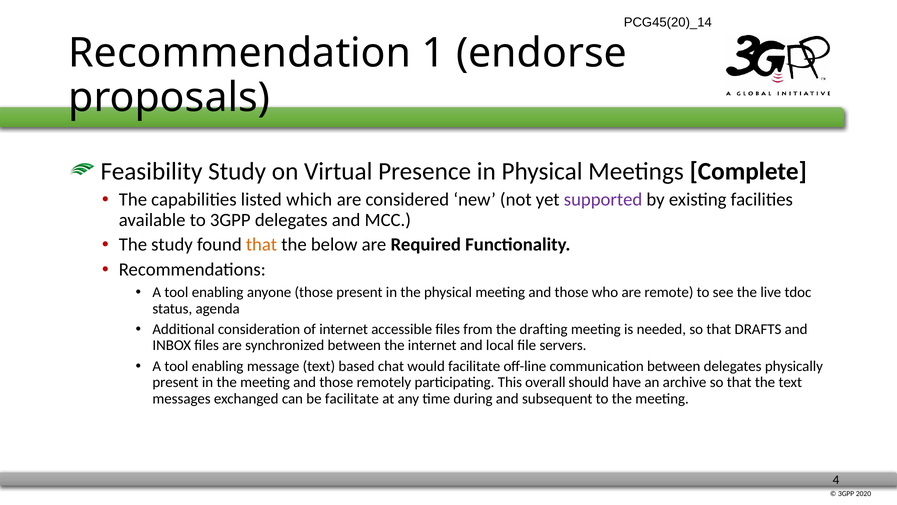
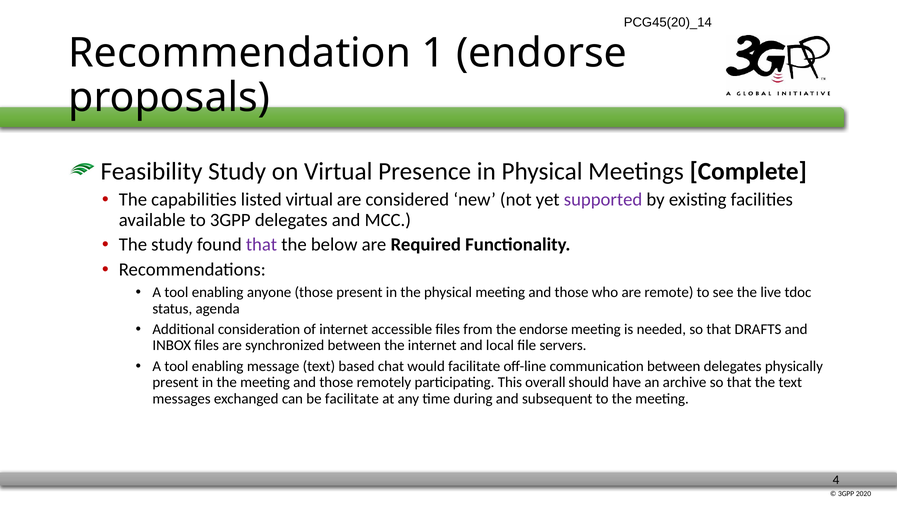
listed which: which -> virtual (309, 199)
that colour: orange -> purple (261, 245)
the drafting: drafting -> endorse (544, 329)
